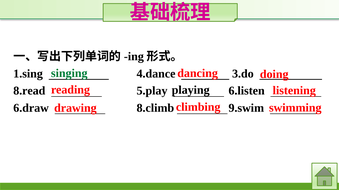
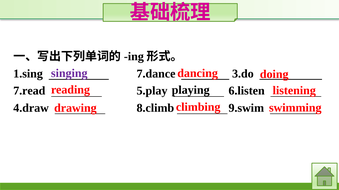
singing colour: green -> purple (69, 73)
4.dance: 4.dance -> 7.dance (156, 74)
8.read: 8.read -> 7.read (29, 91)
6.draw: 6.draw -> 4.draw (31, 108)
